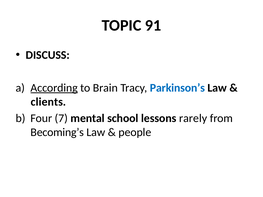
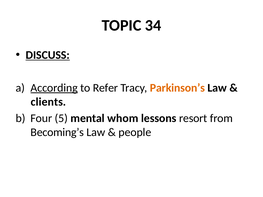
91: 91 -> 34 (153, 25)
DISCUSS underline: none -> present (48, 55)
Brain: Brain -> Refer (105, 88)
Parkinson’s colour: blue -> orange (177, 88)
7: 7 -> 5 (61, 118)
school: school -> whom (123, 118)
rarely: rarely -> resort (193, 118)
